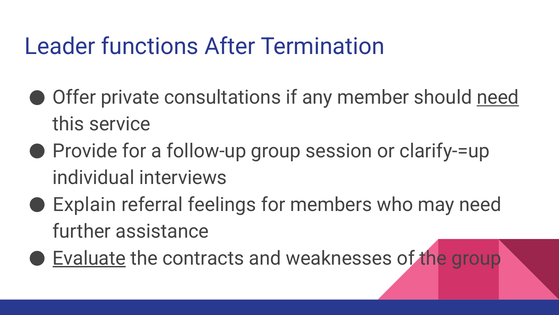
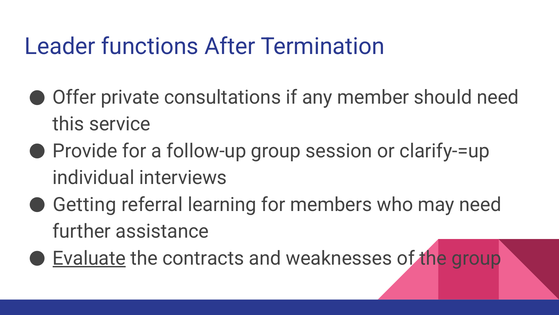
need underline: present -> none (498, 97)
Explain: Explain -> Getting (85, 204)
feelings: feelings -> learning (222, 204)
